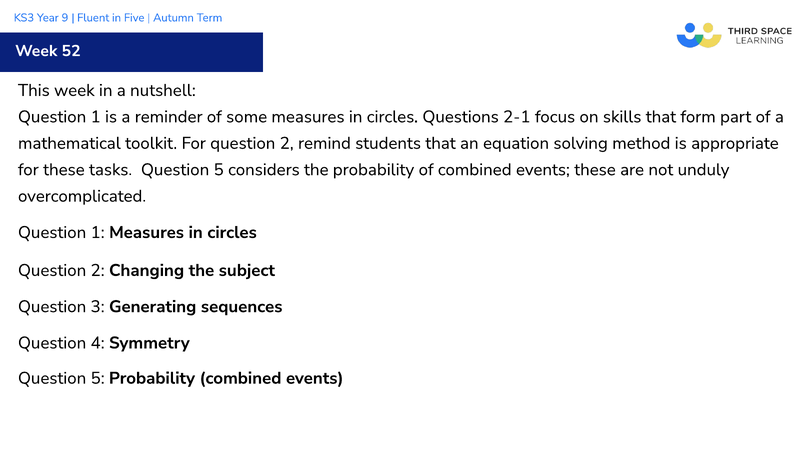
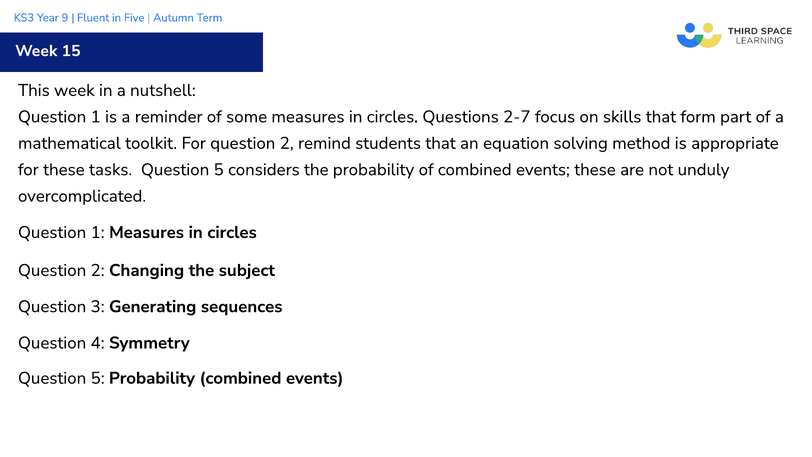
52: 52 -> 15 (71, 51)
2-1: 2-1 -> 2-7 (517, 117)
